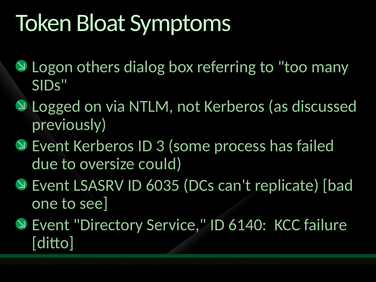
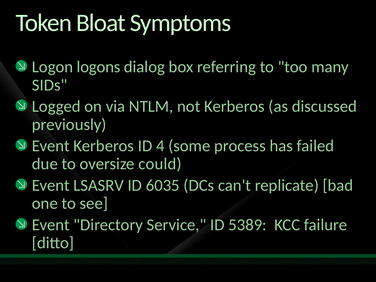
others: others -> logons (99, 67)
3: 3 -> 4 (160, 146)
6140: 6140 -> 5389 (248, 225)
